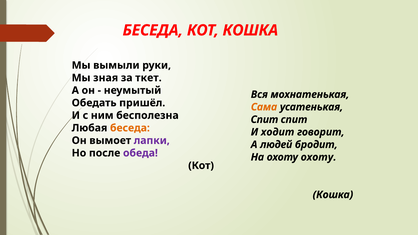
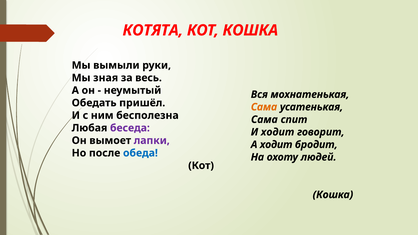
БЕСЕДА: БЕСЕДА -> КОТЯТА (153, 30)
ткет: ткет -> весь (149, 78)
Спит: Спит -> Сама (264, 120)
беседа colour: orange -> purple (130, 128)
А людей: людей -> ходит (276, 145)
обеда colour: purple -> blue (140, 153)
охоту охоту: охоту -> людей (319, 157)
